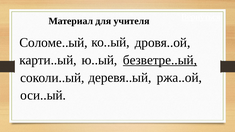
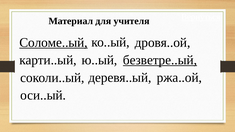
Соломе..ый underline: none -> present (53, 43)
